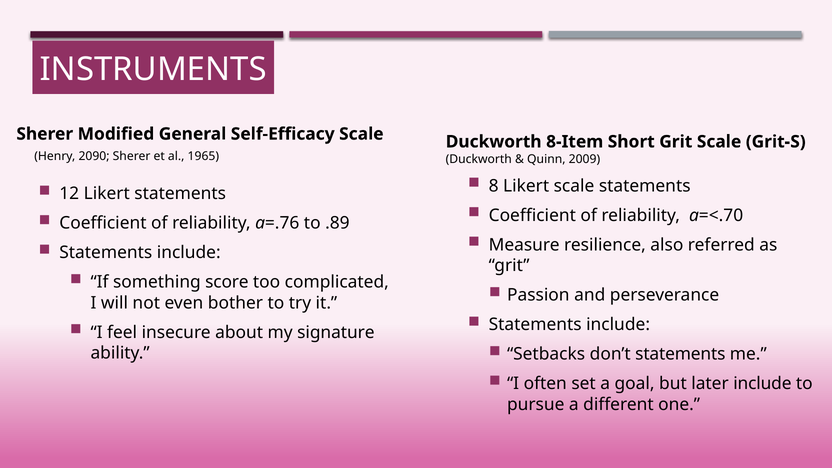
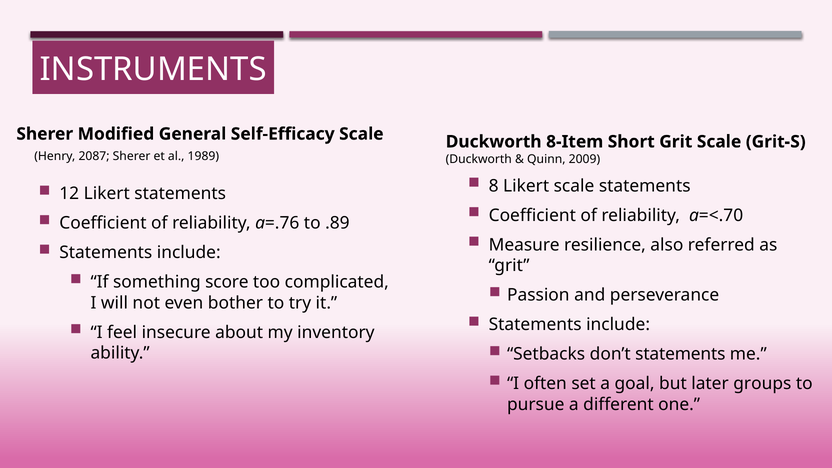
2090: 2090 -> 2087 (94, 156)
1965: 1965 -> 1989 (203, 156)
signature: signature -> inventory (336, 332)
later include: include -> groups (762, 384)
